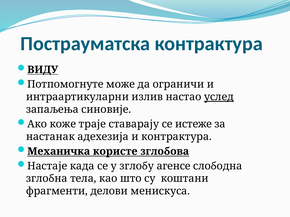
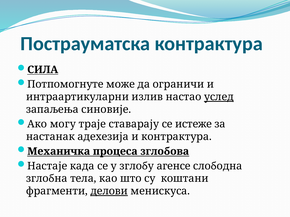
ВИДУ: ВИДУ -> СИЛА (43, 70)
коже: коже -> могу (63, 124)
користе: користе -> процеса (115, 152)
делови underline: none -> present (109, 192)
